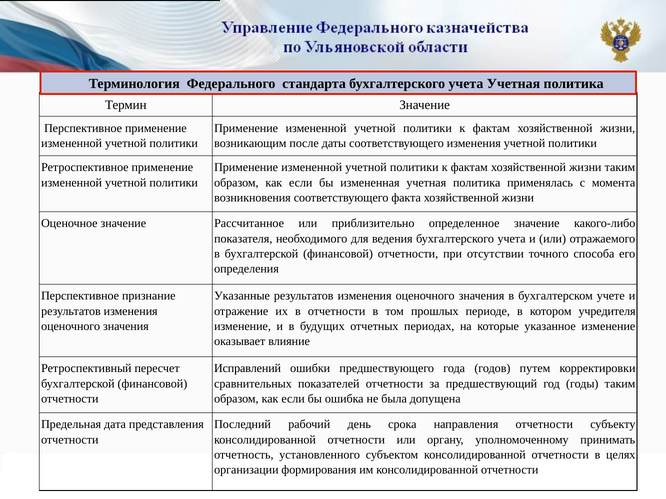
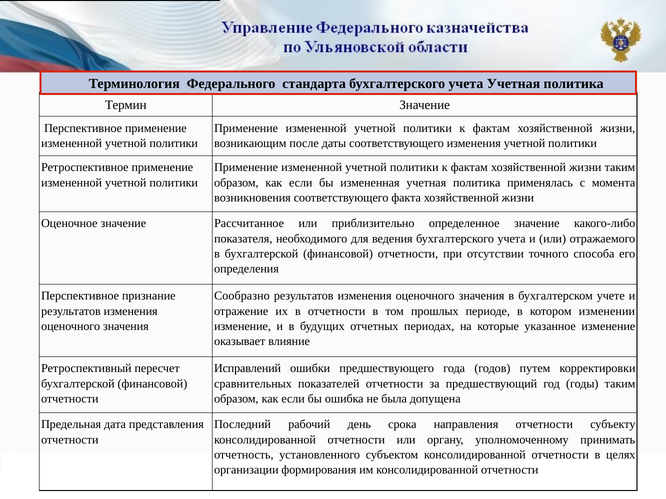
Указанные: Указанные -> Сообразно (242, 296)
учредителя: учредителя -> изменении (607, 311)
